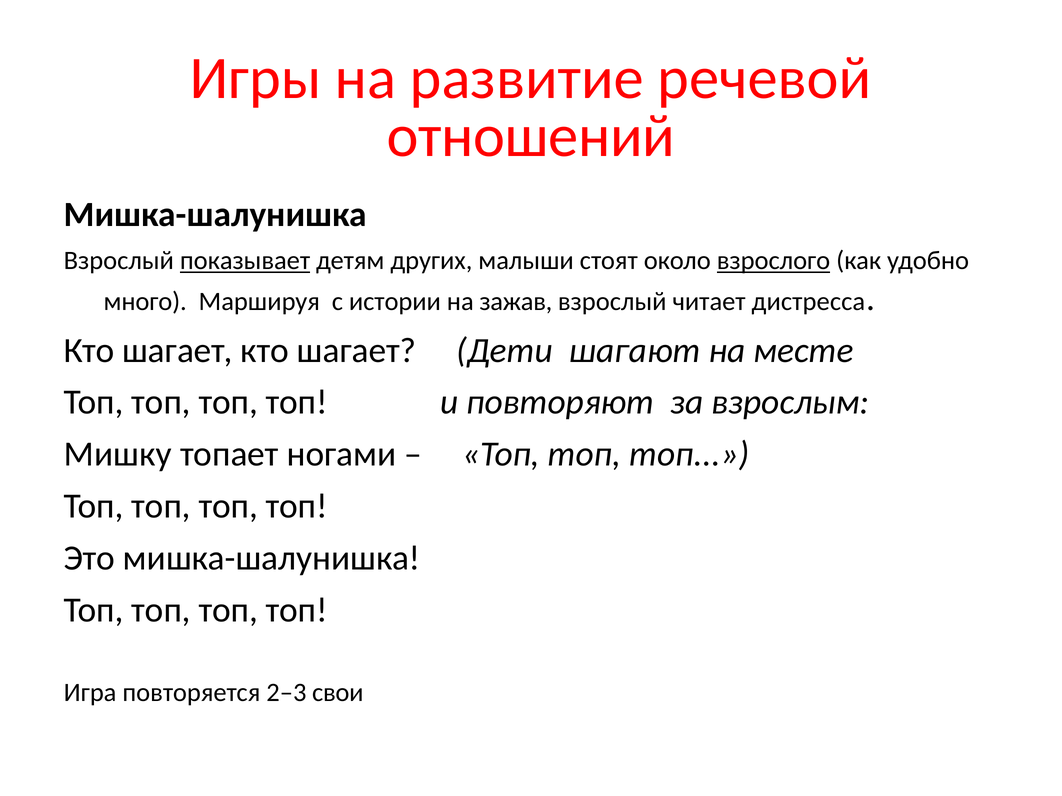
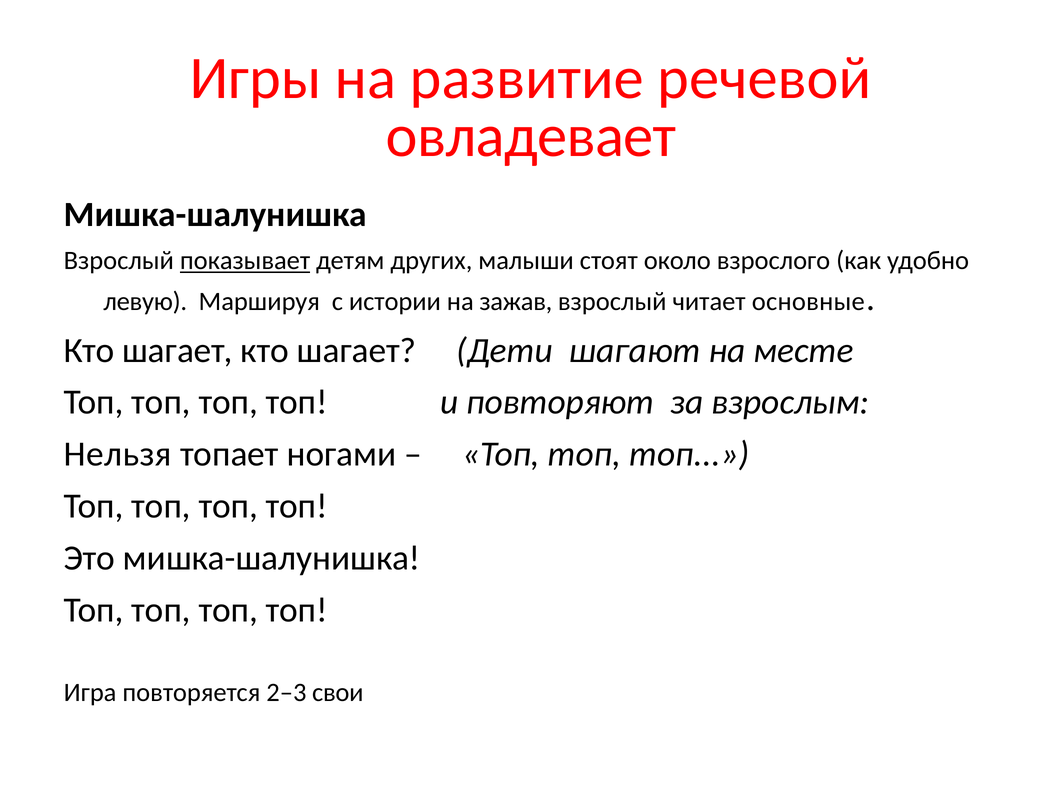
отношений: отношений -> овладевает (531, 136)
взрослого underline: present -> none (774, 261)
много: много -> левую (145, 302)
дистресса: дистресса -> основные (808, 302)
Мишку: Мишку -> Нельзя (118, 454)
